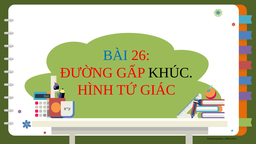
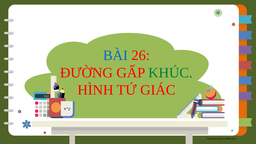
KHÚC colour: black -> green (171, 73)
